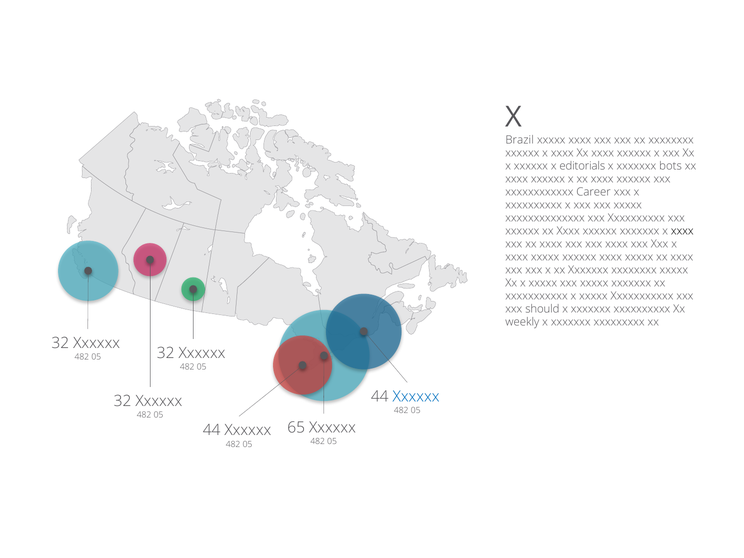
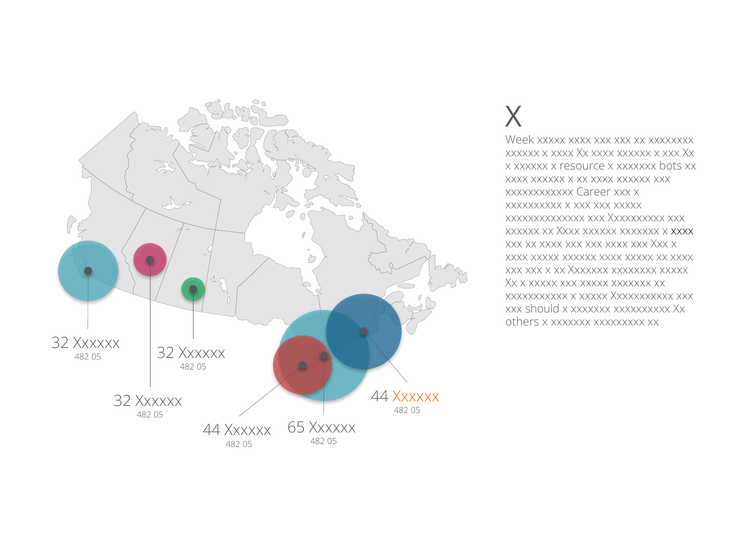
Brazil: Brazil -> Week (520, 140)
editorials: editorials -> resource (582, 166)
weekly: weekly -> others (522, 322)
Xxxxxx colour: blue -> orange (416, 396)
